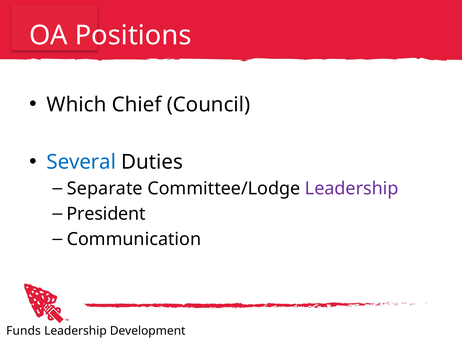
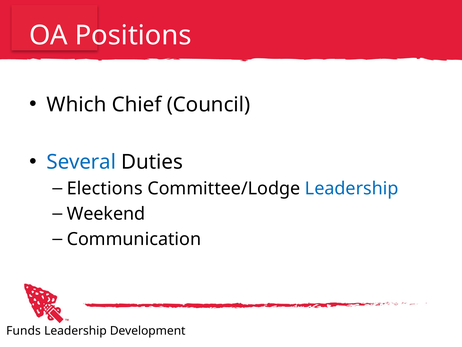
Separate: Separate -> Elections (105, 188)
Leadership colour: purple -> blue (352, 188)
President: President -> Weekend (106, 214)
